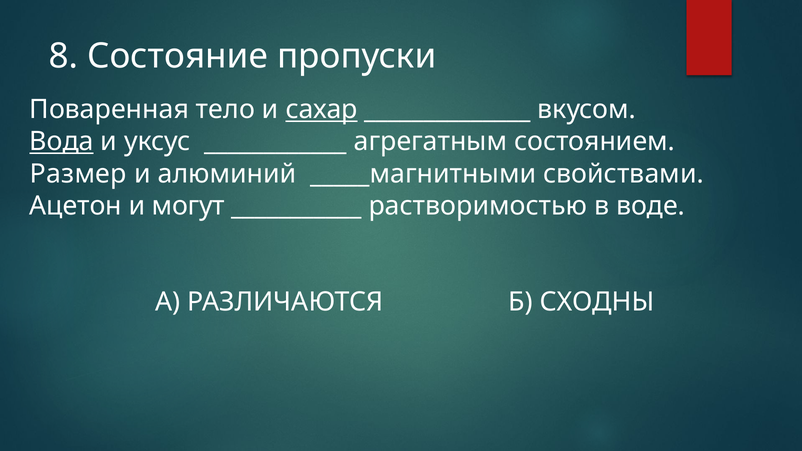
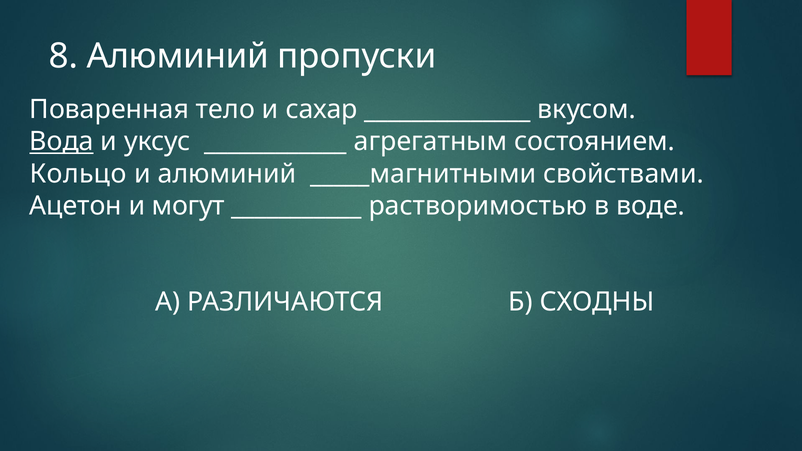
8 Состояние: Состояние -> Алюминий (178, 56)
сахар underline: present -> none (322, 110)
Размер: Размер -> Кольцо (78, 174)
